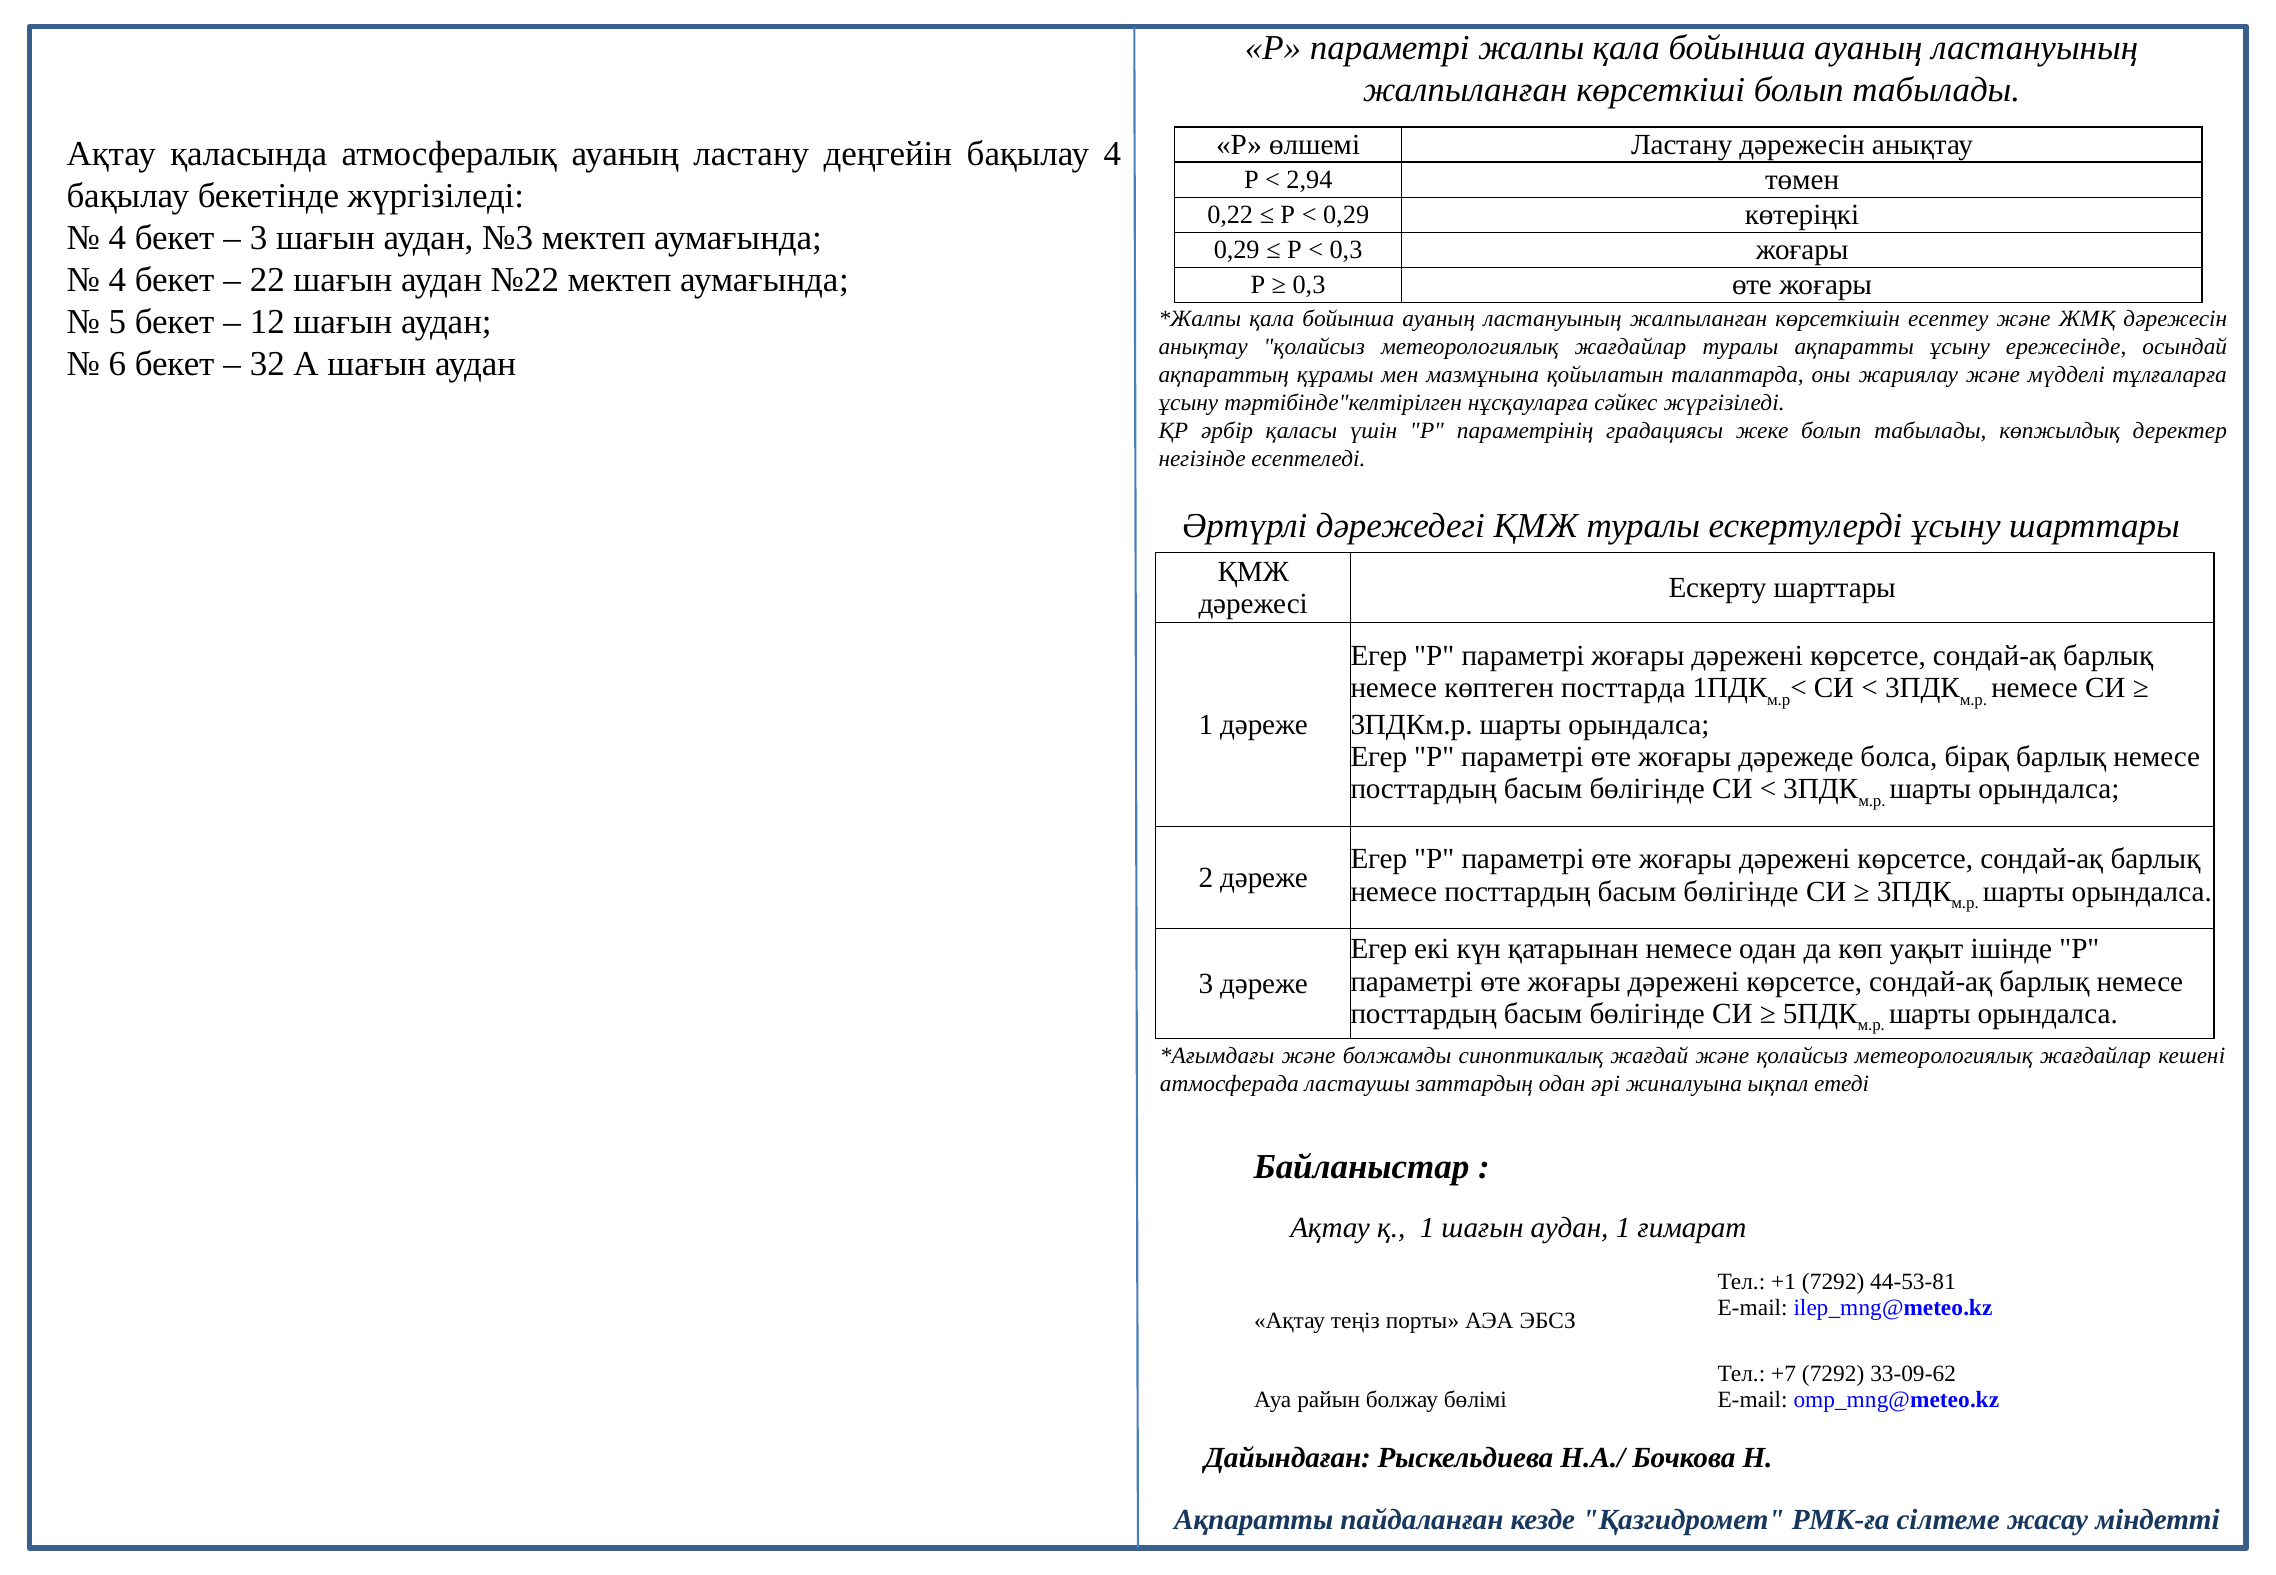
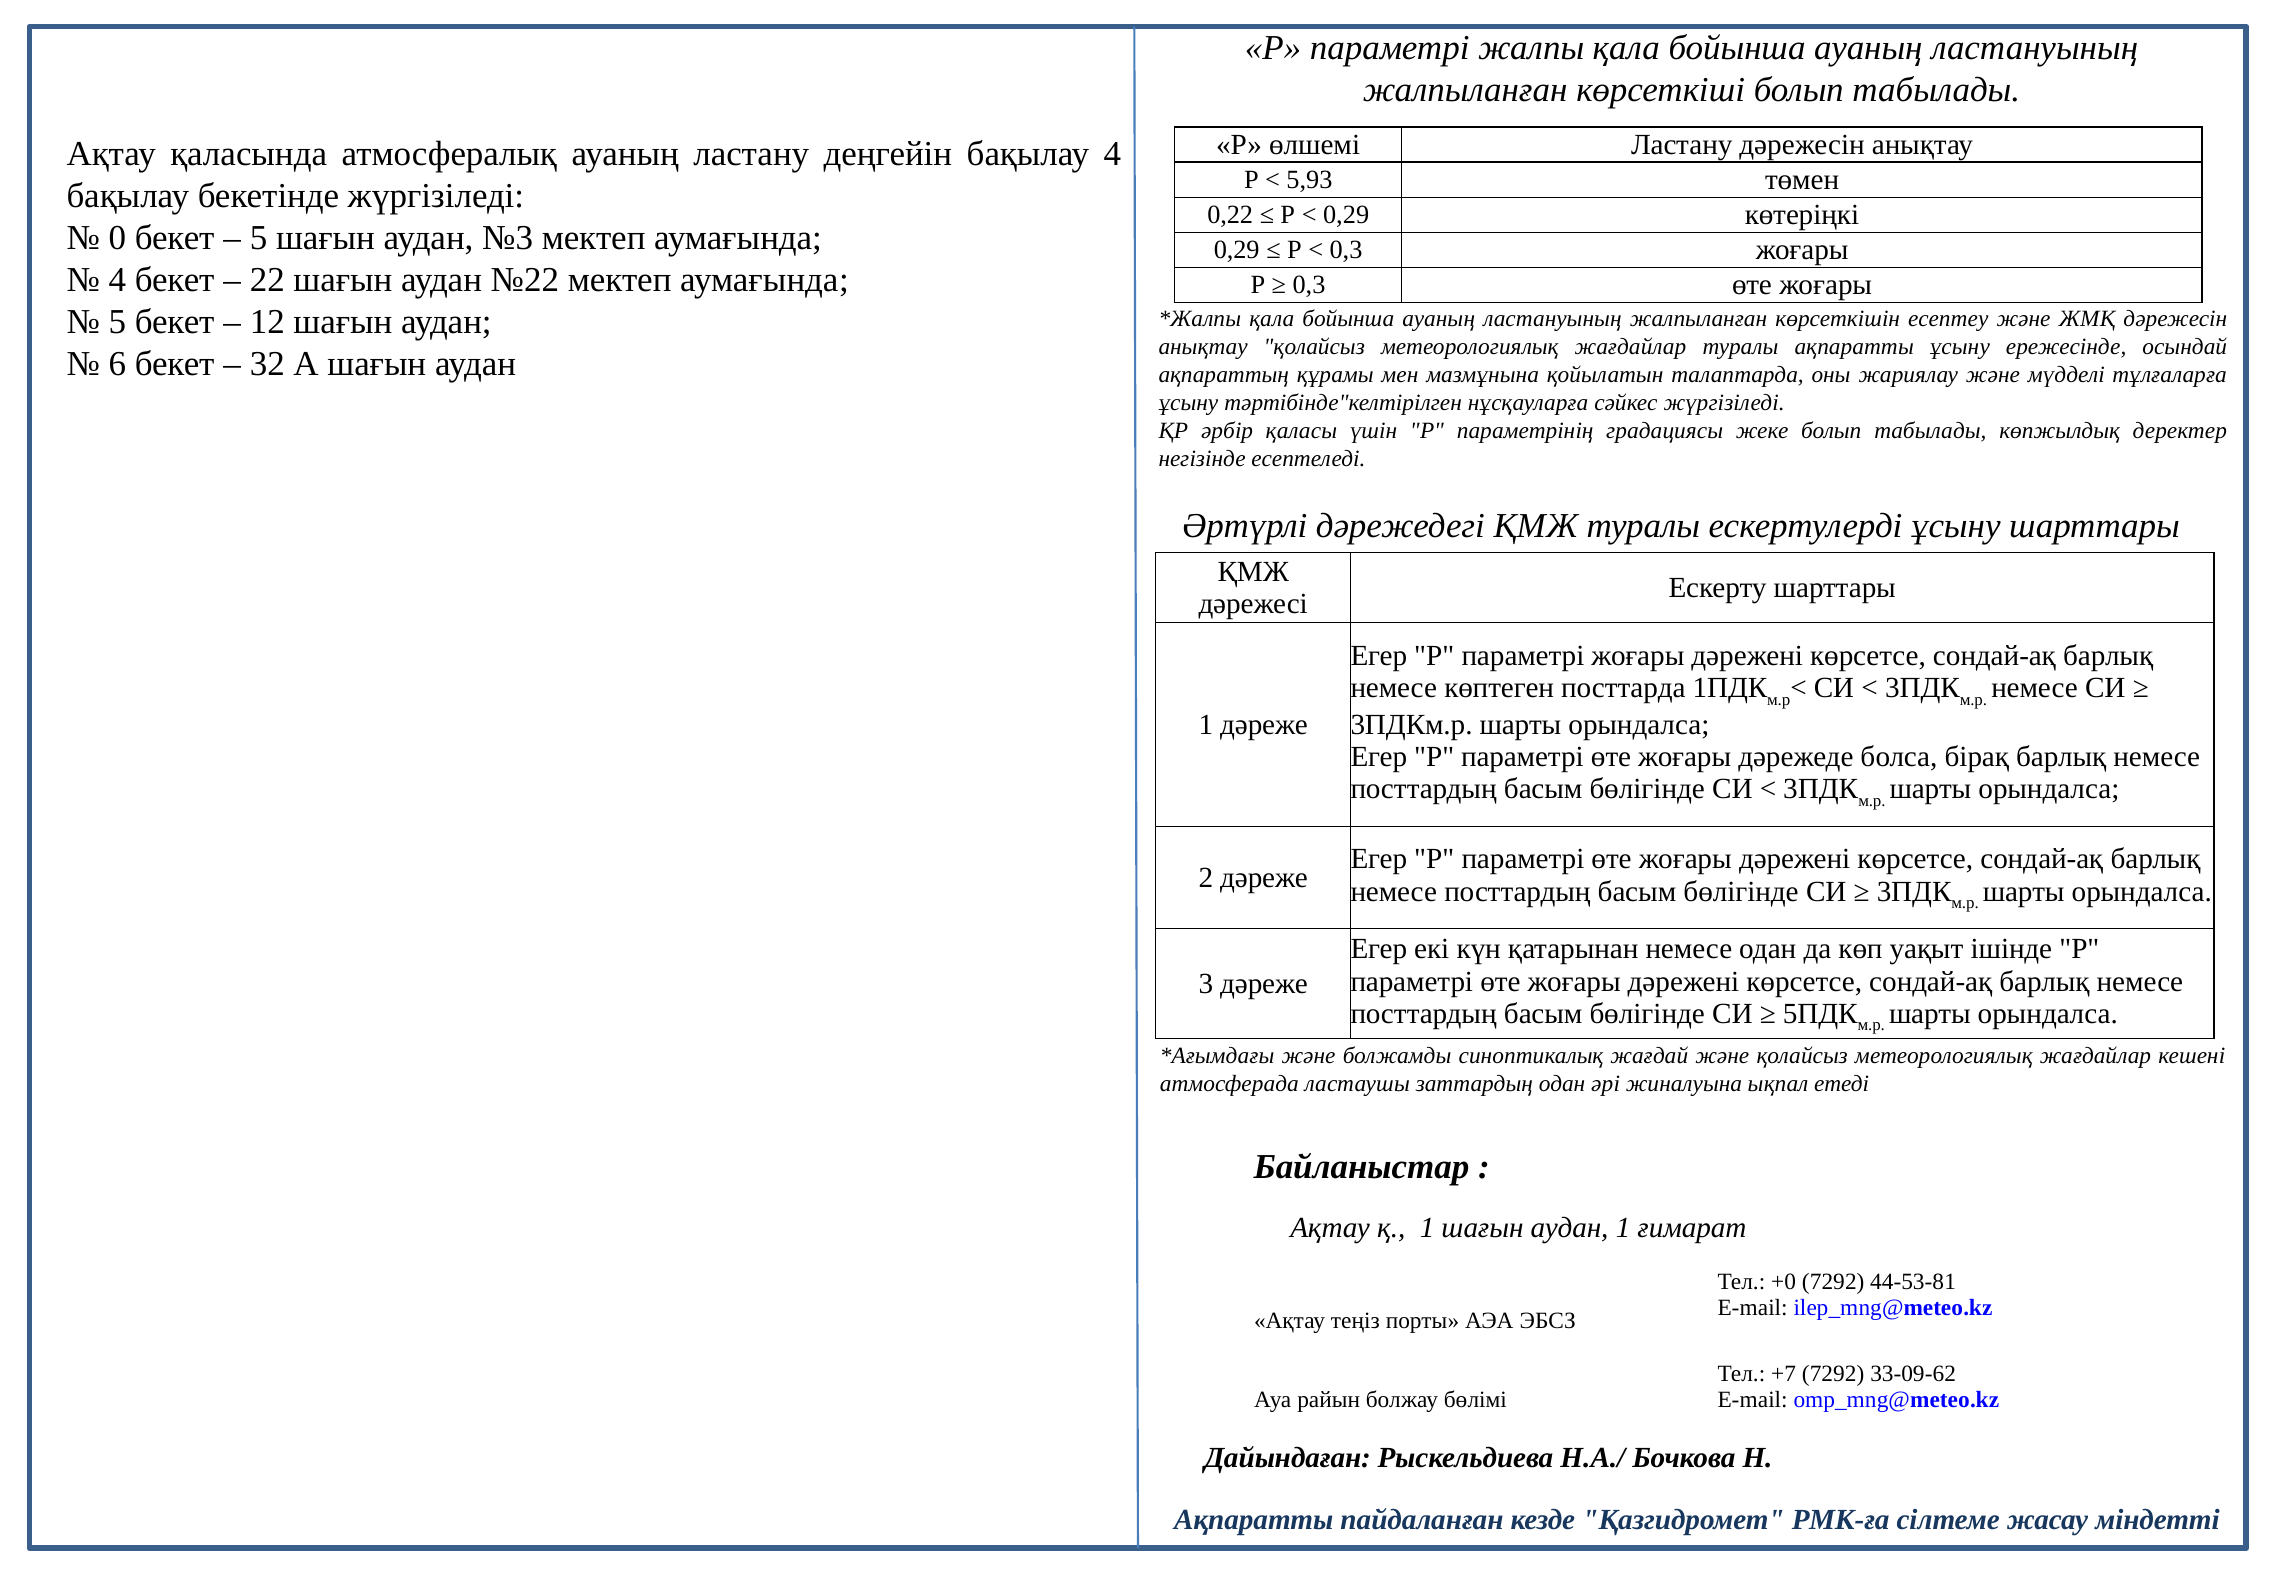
2,94: 2,94 -> 5,93 (1309, 180)
4: 4 -> 0 (117, 238)
3: 3 -> 5 (259, 238)
+1: +1 -> +0 (1784, 1282)
